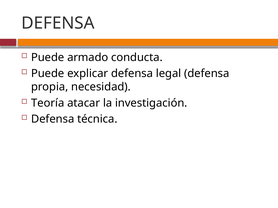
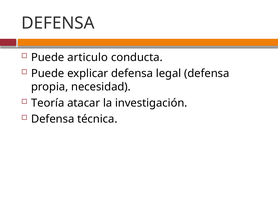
armado: armado -> articulo (88, 58)
